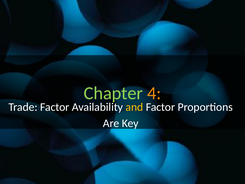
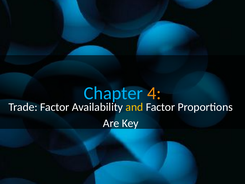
Chapter colour: light green -> light blue (113, 93)
